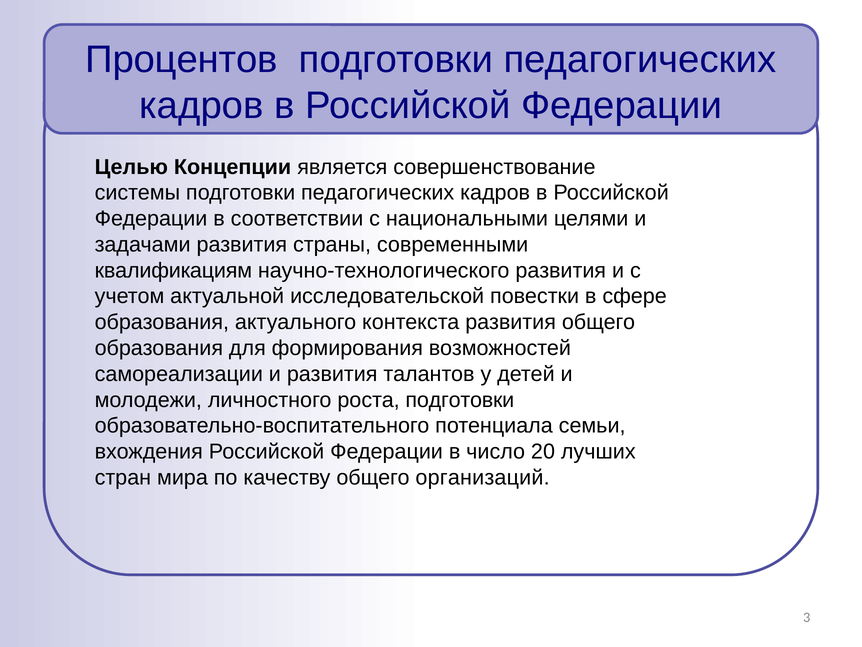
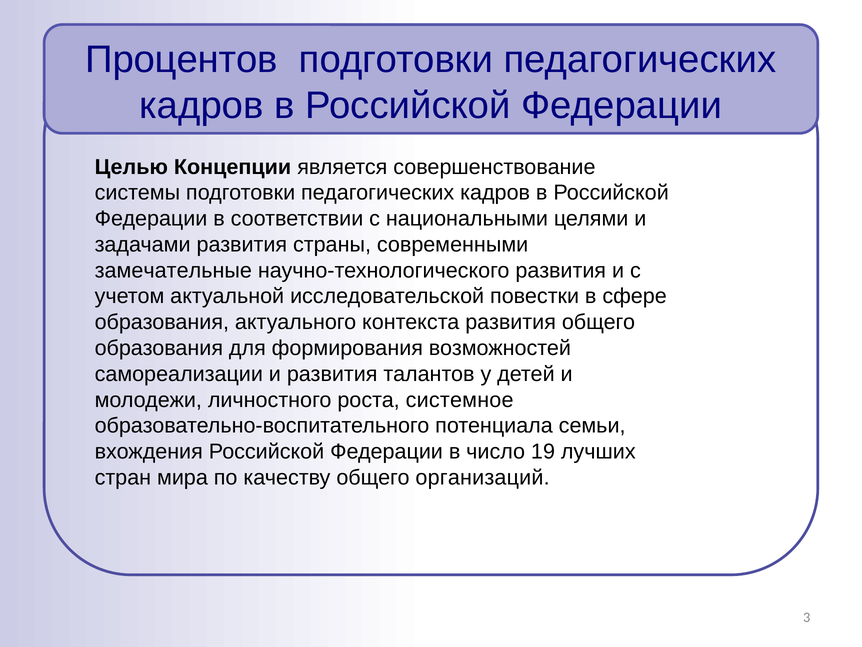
квалификациям: квалификациям -> замечательные (173, 270)
роста подготовки: подготовки -> системное (460, 400)
20: 20 -> 19 (543, 451)
